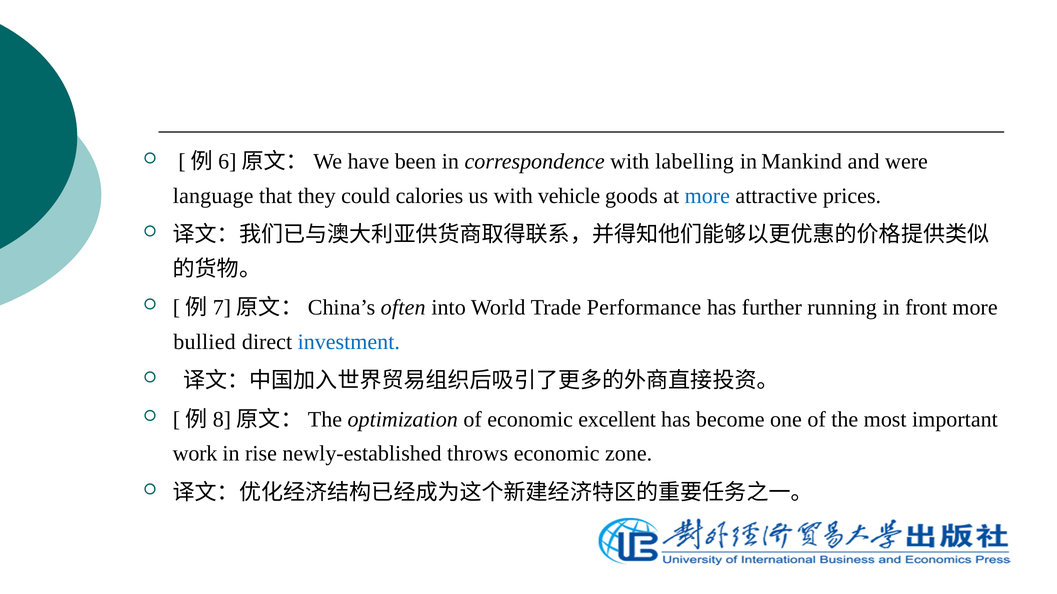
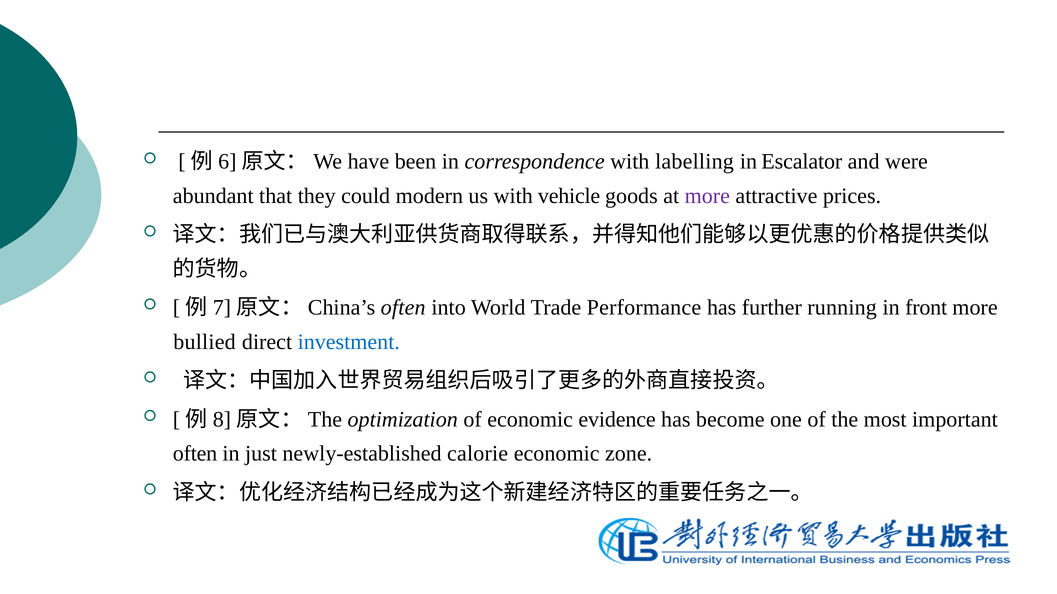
Mankind: Mankind -> Escalator (802, 162)
language: language -> abundant (213, 196)
calories: calories -> modern (429, 196)
more colour: blue -> purple (707, 196)
excellent: excellent -> evidence (617, 420)
work: work -> often (195, 454)
rise: rise -> just (261, 454)
throws: throws -> calorie (478, 454)
